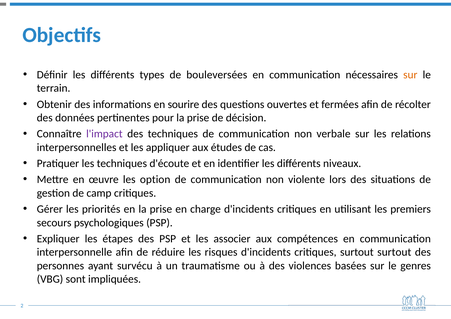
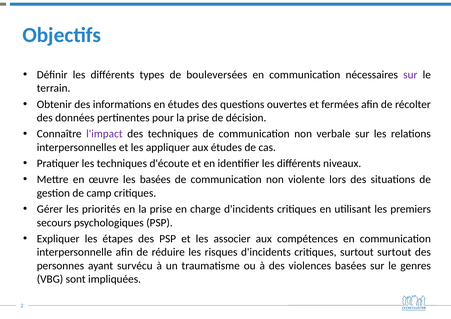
sur colour: orange -> purple (410, 75)
en sourire: sourire -> études (183, 104)
les option: option -> basées (155, 180)
